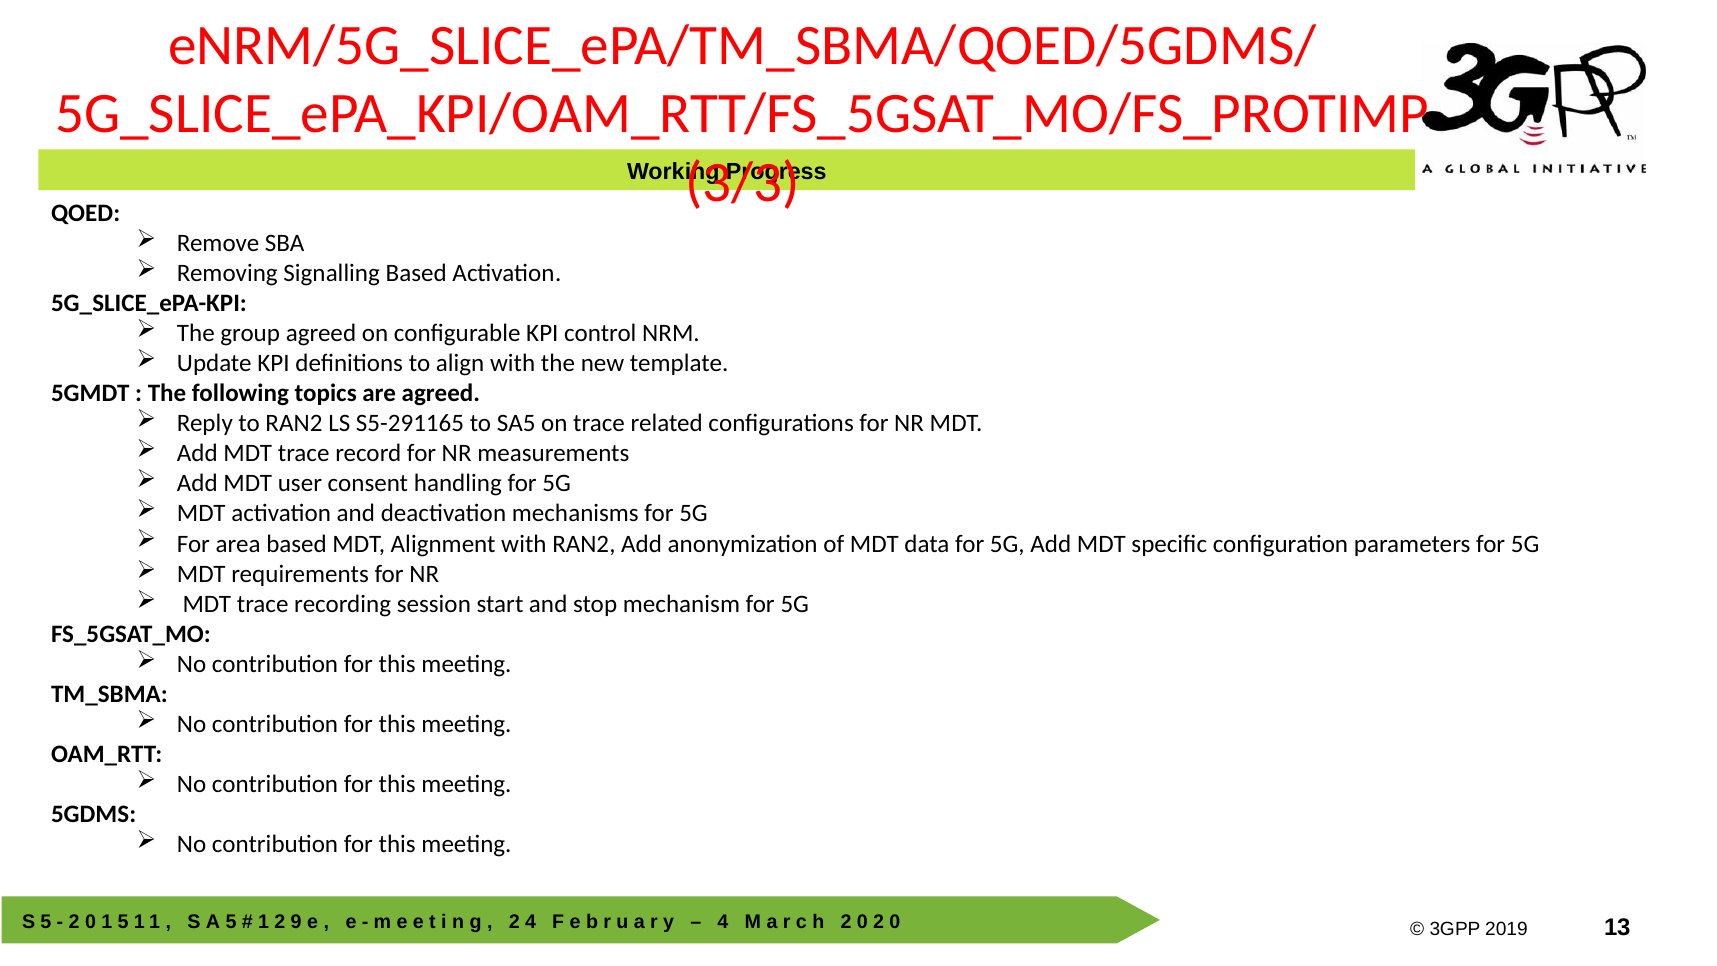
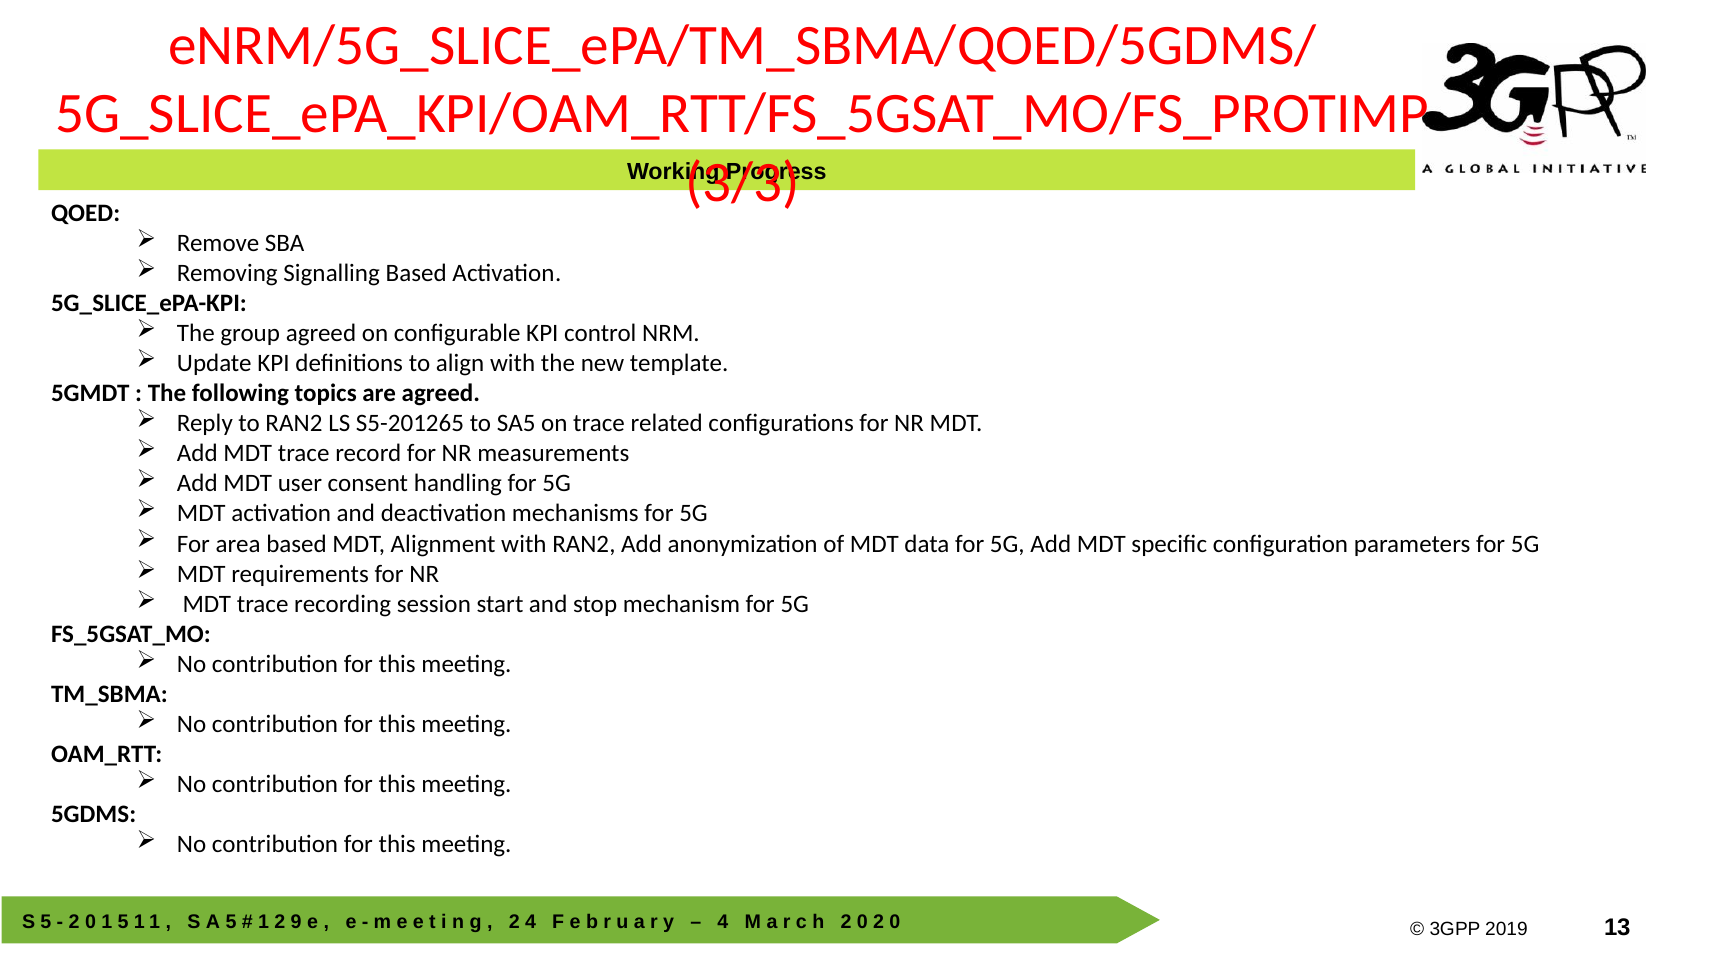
S5-291165: S5-291165 -> S5-201265 (410, 423)
